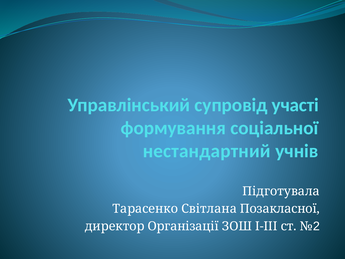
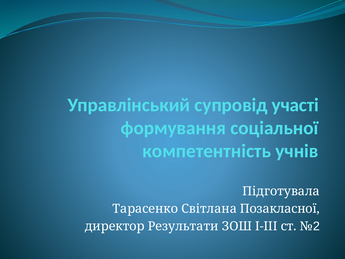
нестандартний: нестандартний -> компетентність (207, 151)
Організації: Організації -> Результати (183, 226)
